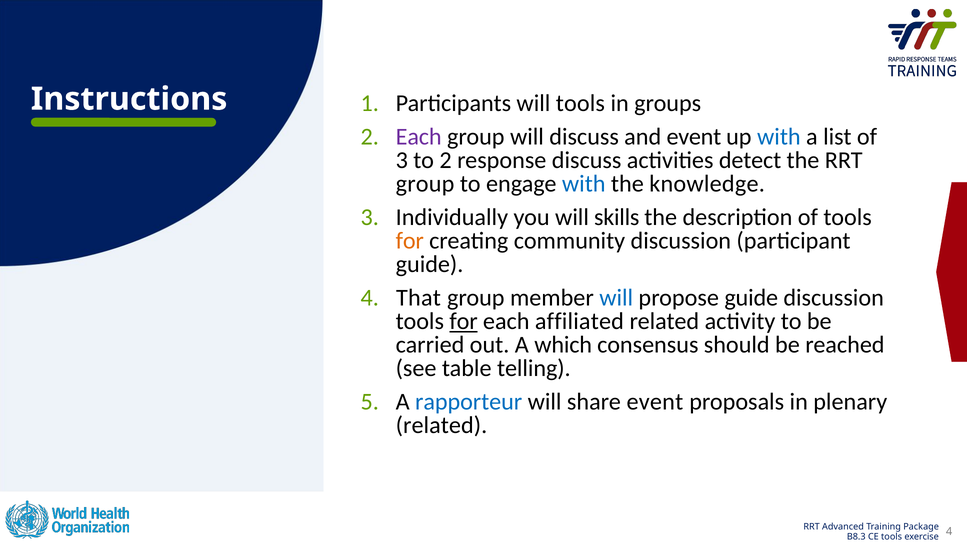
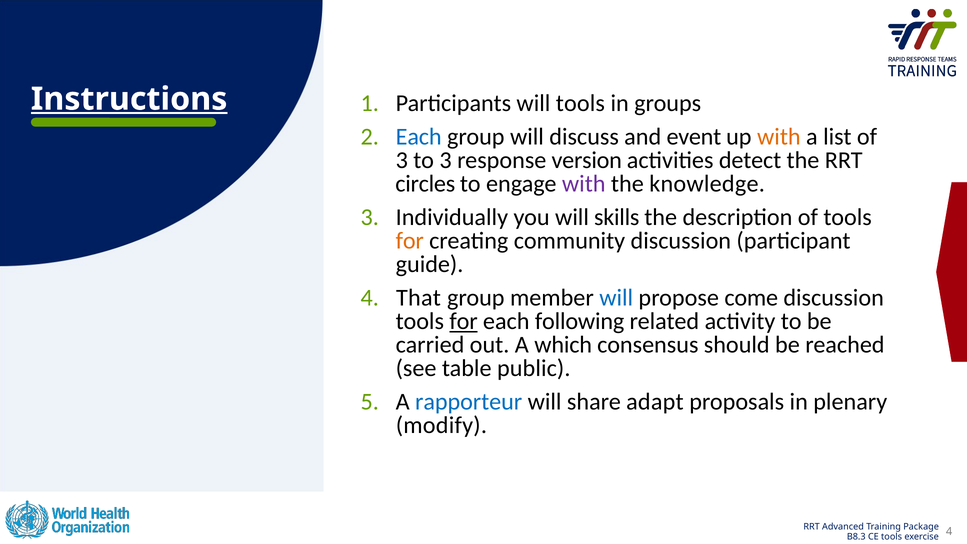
Instructions underline: none -> present (129, 99)
Each colour: purple -> blue (419, 137)
with colour: blue -> orange (779, 137)
to 2: 2 -> 3 (446, 160)
response discuss: discuss -> version (587, 160)
group: group -> circles (425, 184)
with colour: blue -> purple (584, 184)
propose guide: guide -> come (751, 298)
affiliated: affiliated -> following (580, 321)
telling: telling -> public (534, 368)
share event: event -> adapt (655, 402)
related: related -> modify (441, 425)
